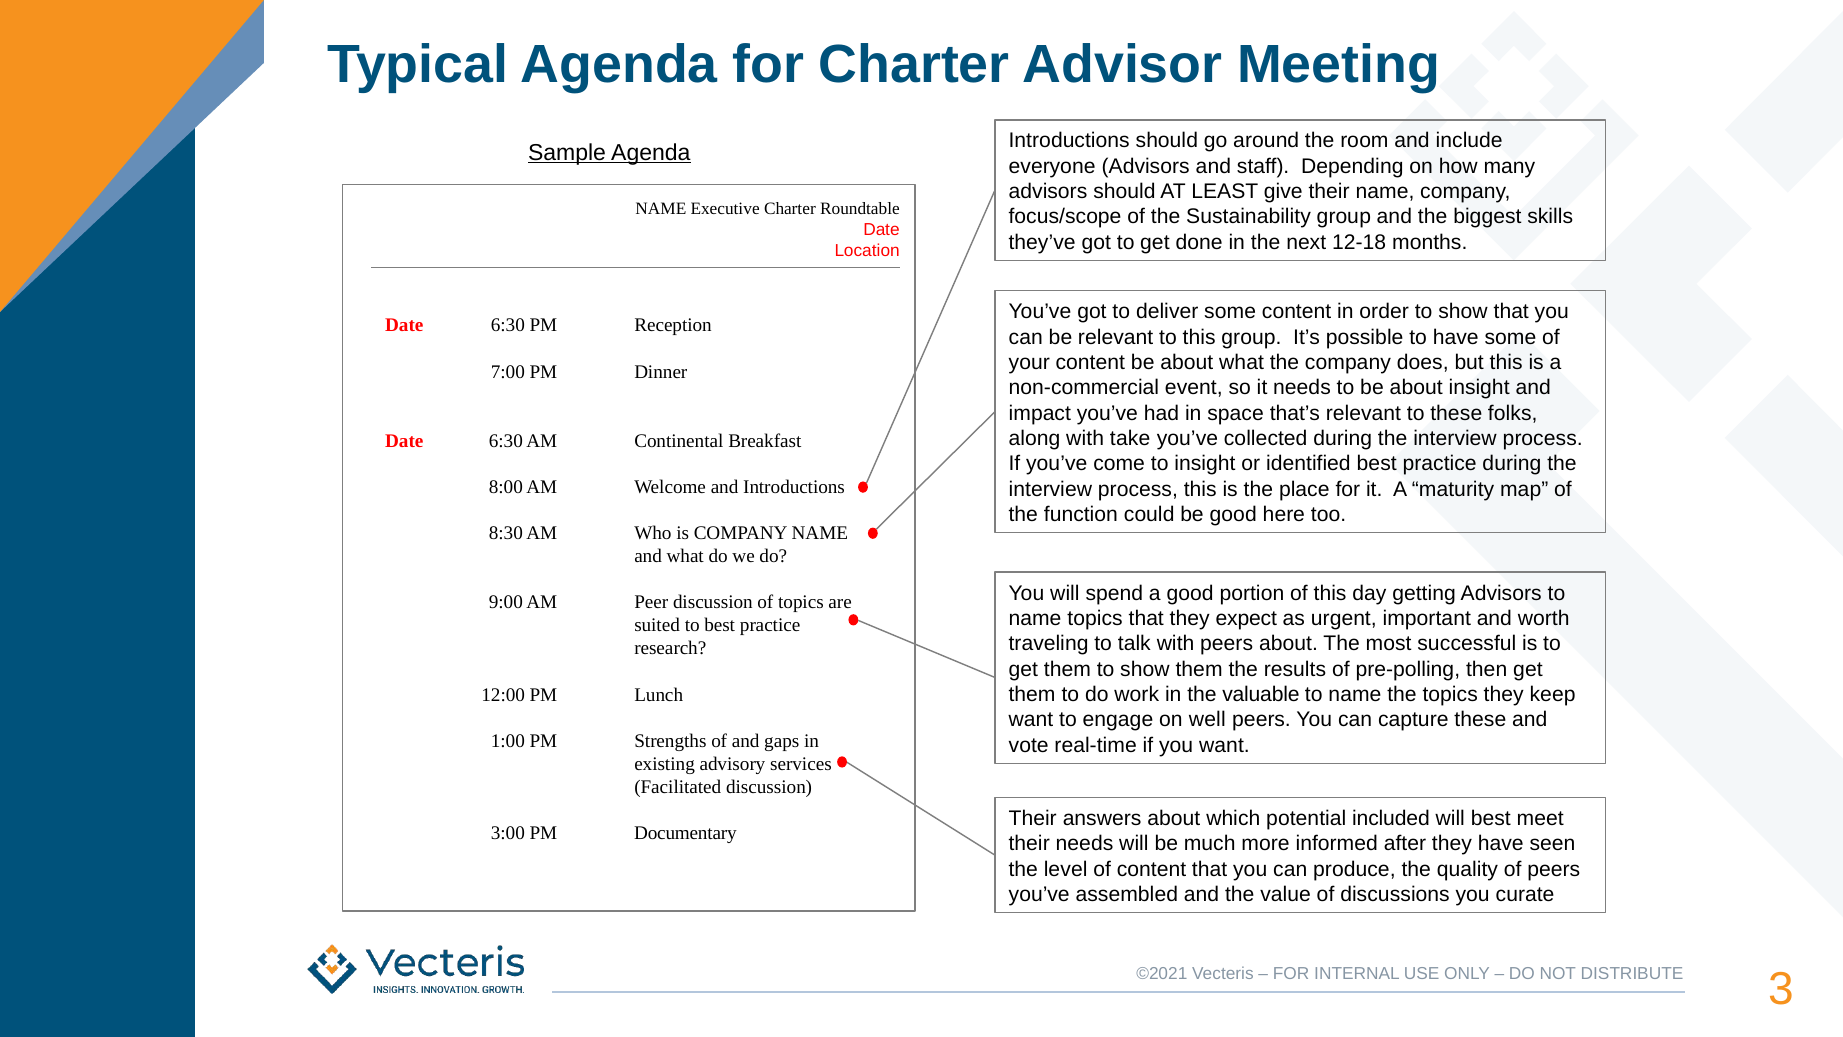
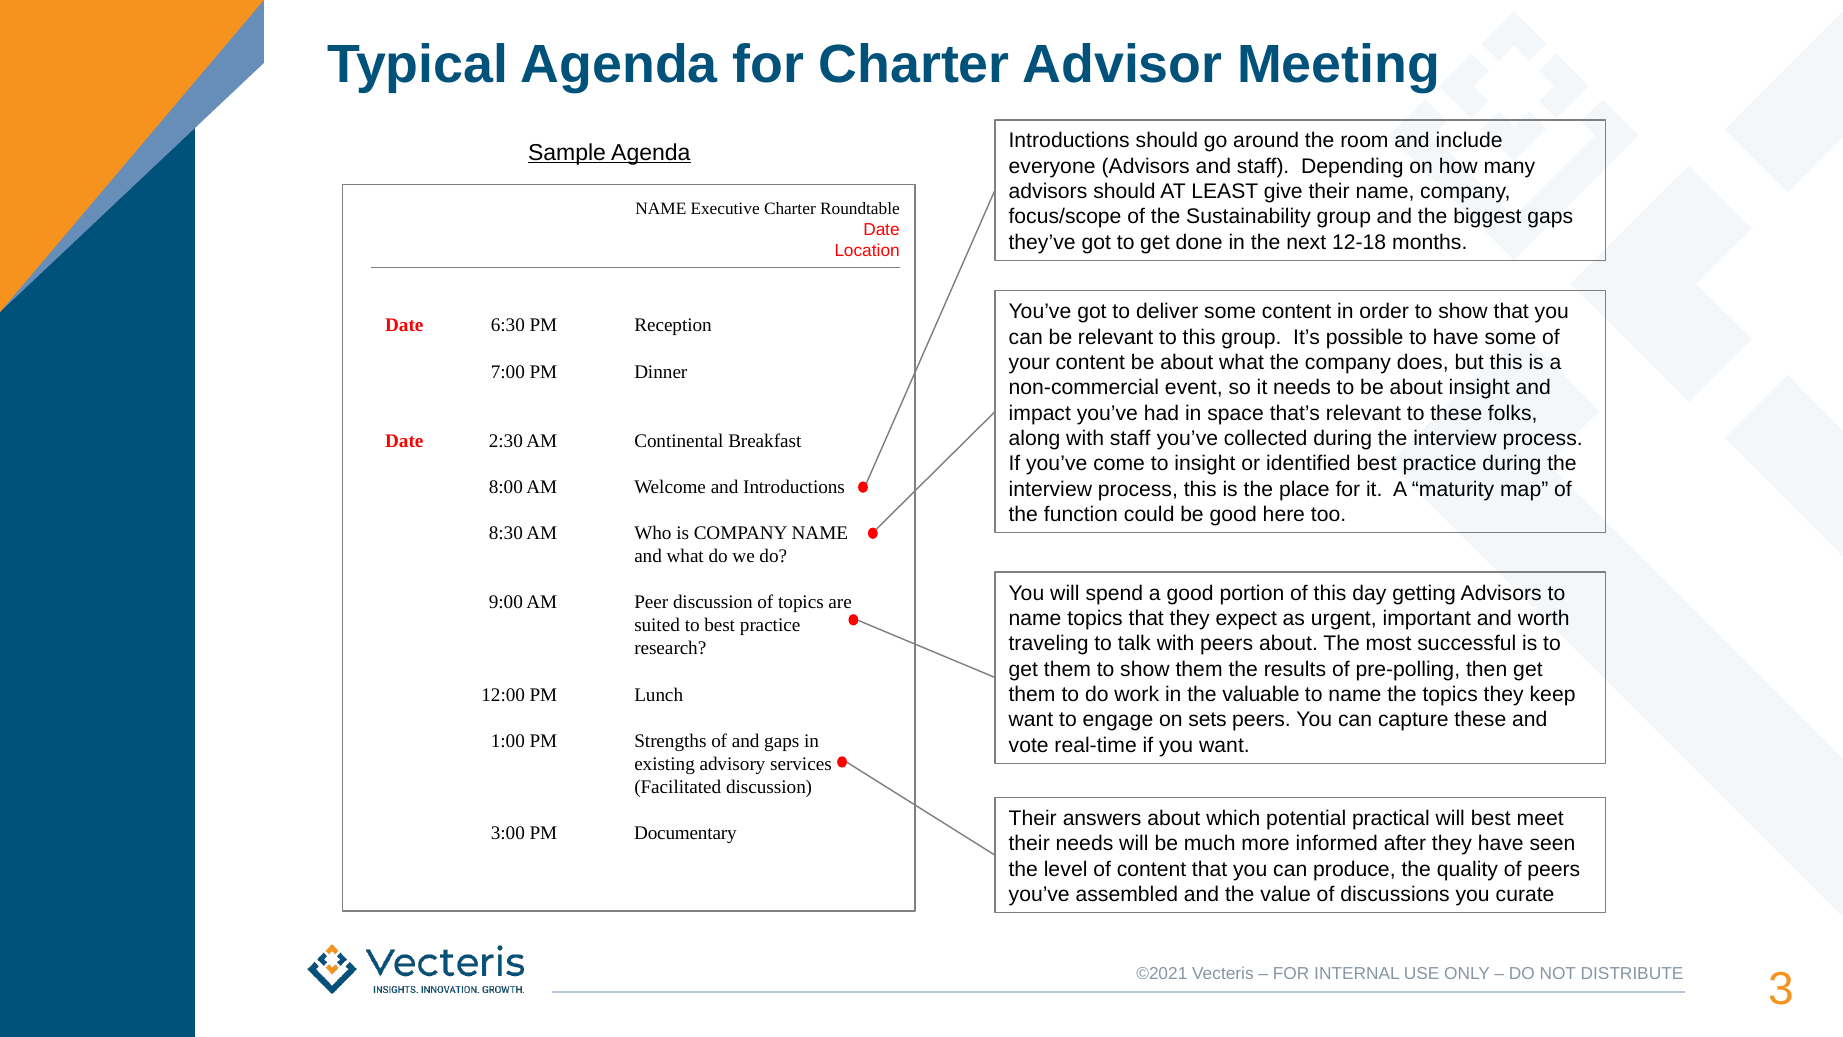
biggest skills: skills -> gaps (1550, 217)
with take: take -> staff (1130, 438)
6:30: 6:30 -> 2:30 (506, 441)
well: well -> sets (1208, 720)
included: included -> practical (1391, 818)
